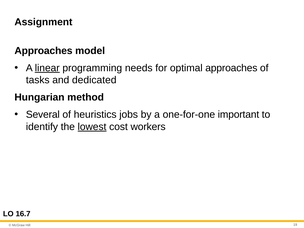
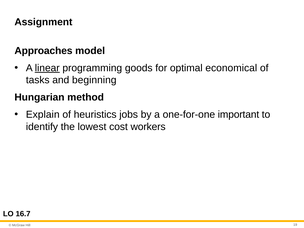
needs: needs -> goods (139, 68)
optimal approaches: approaches -> economical (231, 68)
dedicated: dedicated -> beginning (94, 80)
Several: Several -> Explain (43, 115)
lowest underline: present -> none (92, 127)
